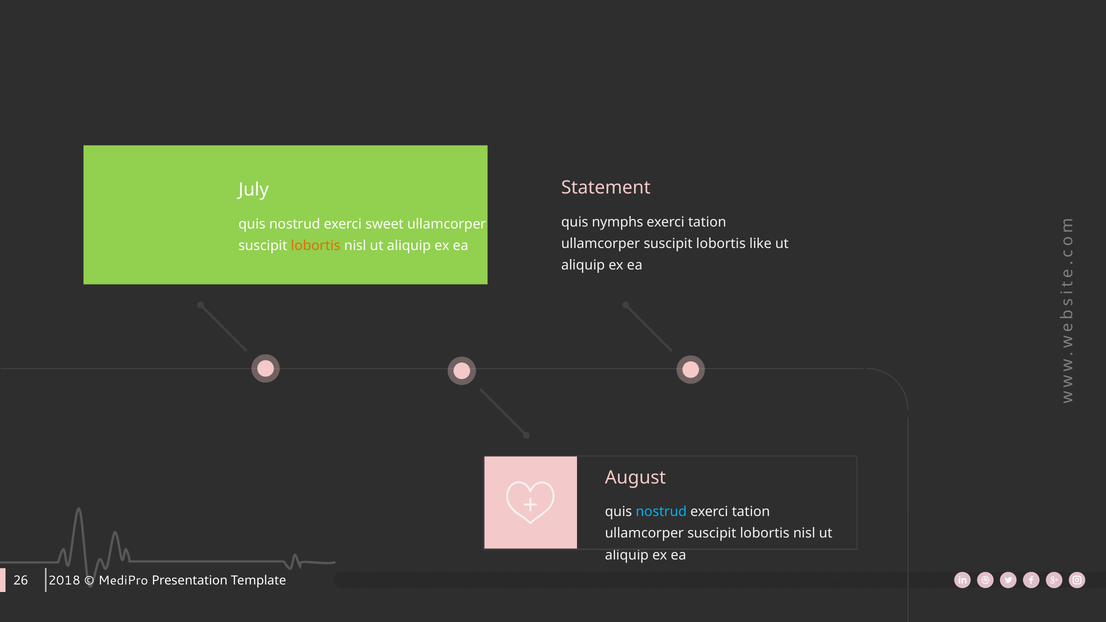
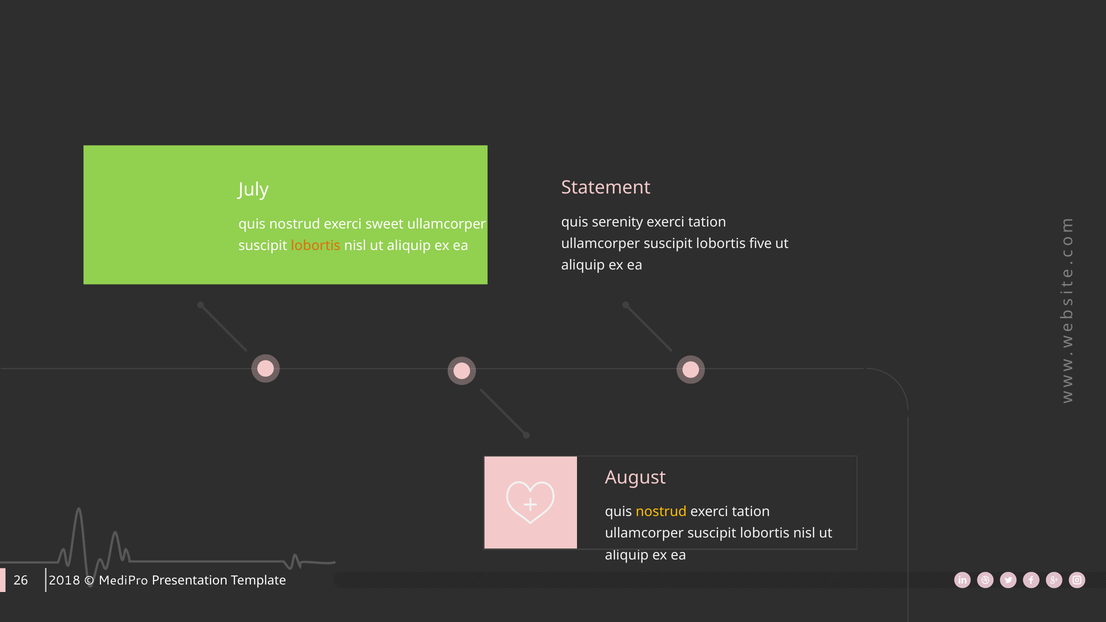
nymphs: nymphs -> serenity (618, 222)
like: like -> five (761, 244)
nostrud colour: light blue -> yellow (661, 512)
